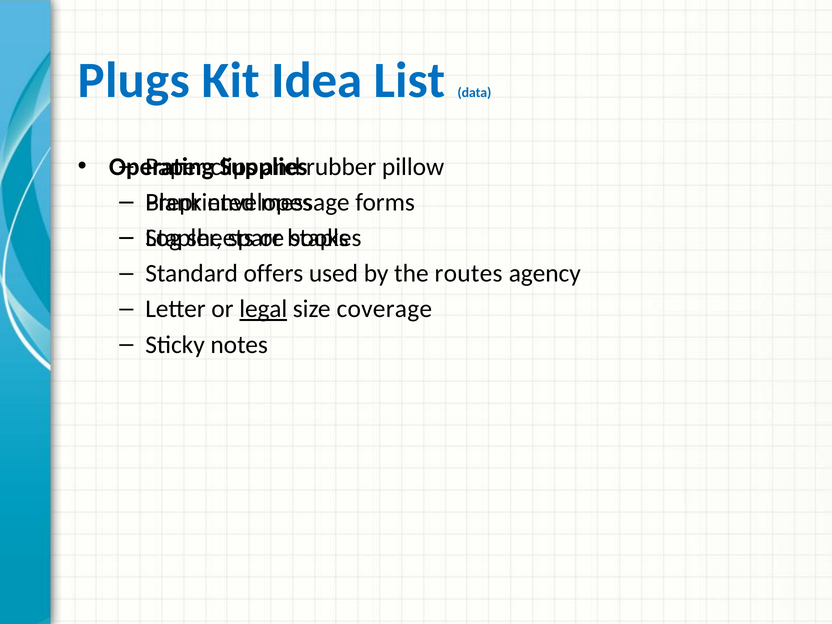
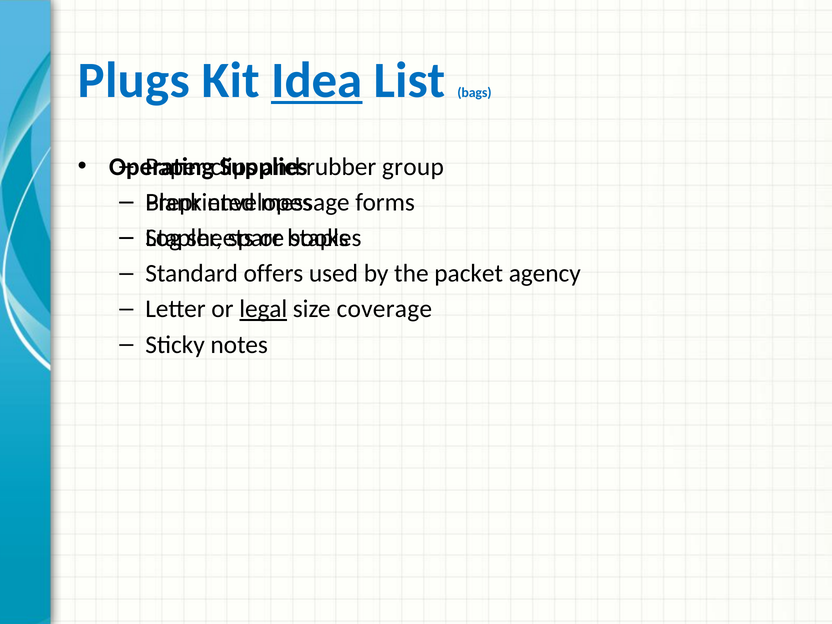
Idea underline: none -> present (317, 81)
data: data -> bags (474, 93)
pillow: pillow -> group (413, 167)
routes: routes -> packet (469, 274)
